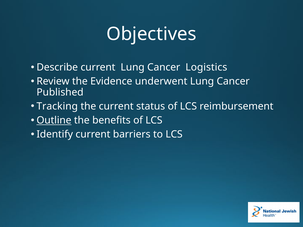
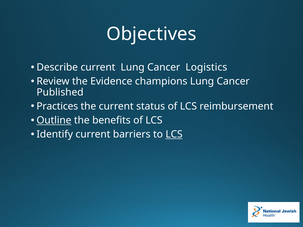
underwent: underwent -> champions (161, 81)
Tracking: Tracking -> Practices (57, 106)
LCS underline: none -> present (174, 135)
